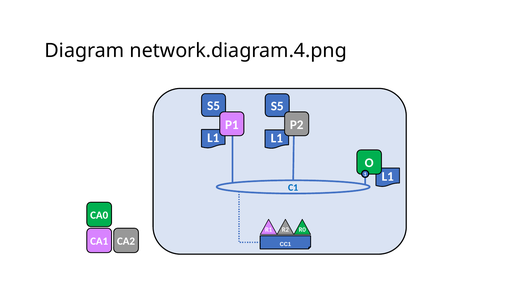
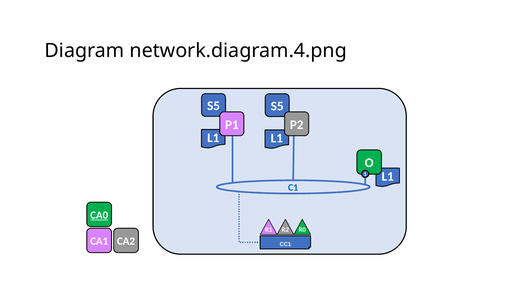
CA0 underline: none -> present (99, 215)
